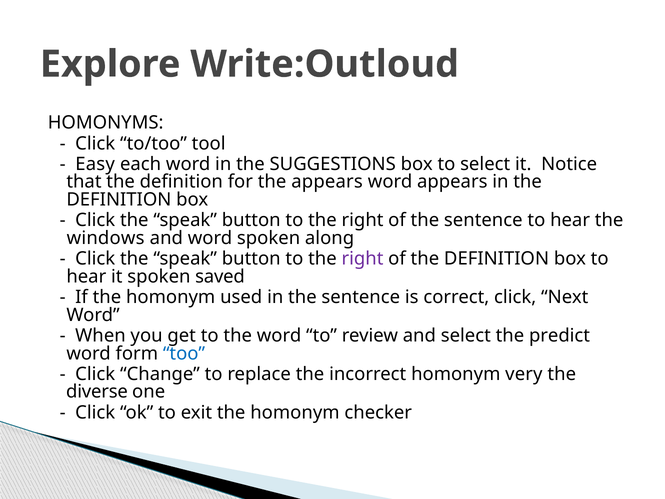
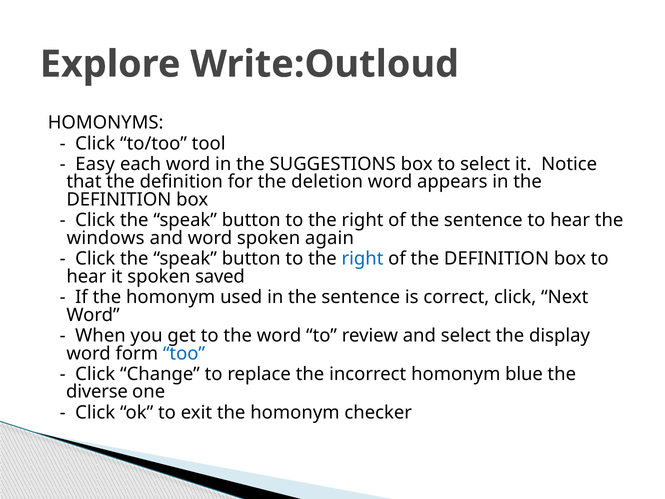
the appears: appears -> deletion (327, 182)
along: along -> again (329, 238)
right colour: purple -> blue (363, 259)
predict: predict -> display (560, 336)
very: very -> blue (524, 374)
